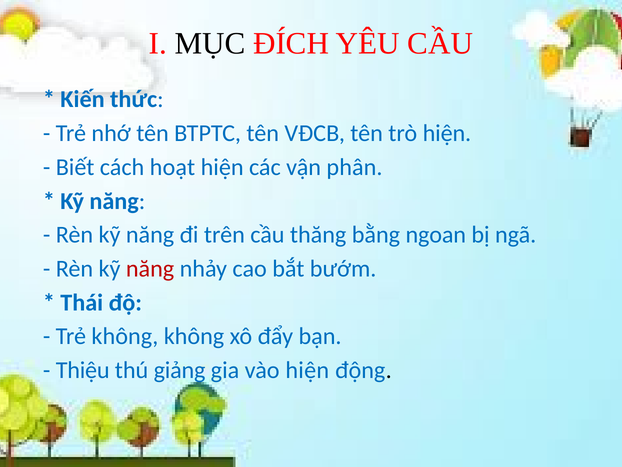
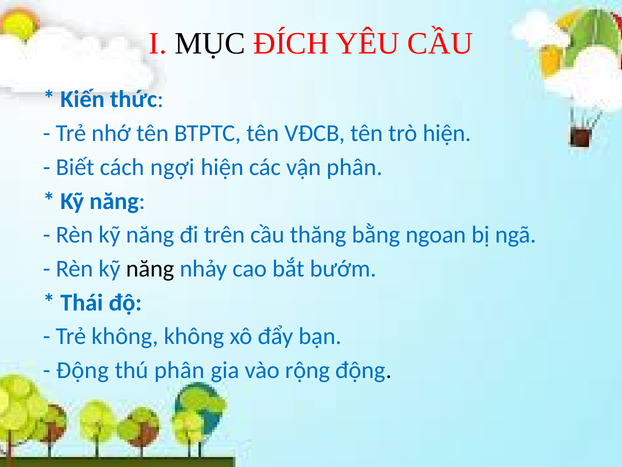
hoạt: hoạt -> ngợi (172, 167)
năng colour: red -> black (150, 268)
Thiệu: Thiệu -> Động (82, 370)
thú giảng: giảng -> phân (179, 370)
vào hiện: hiện -> rộng (307, 370)
